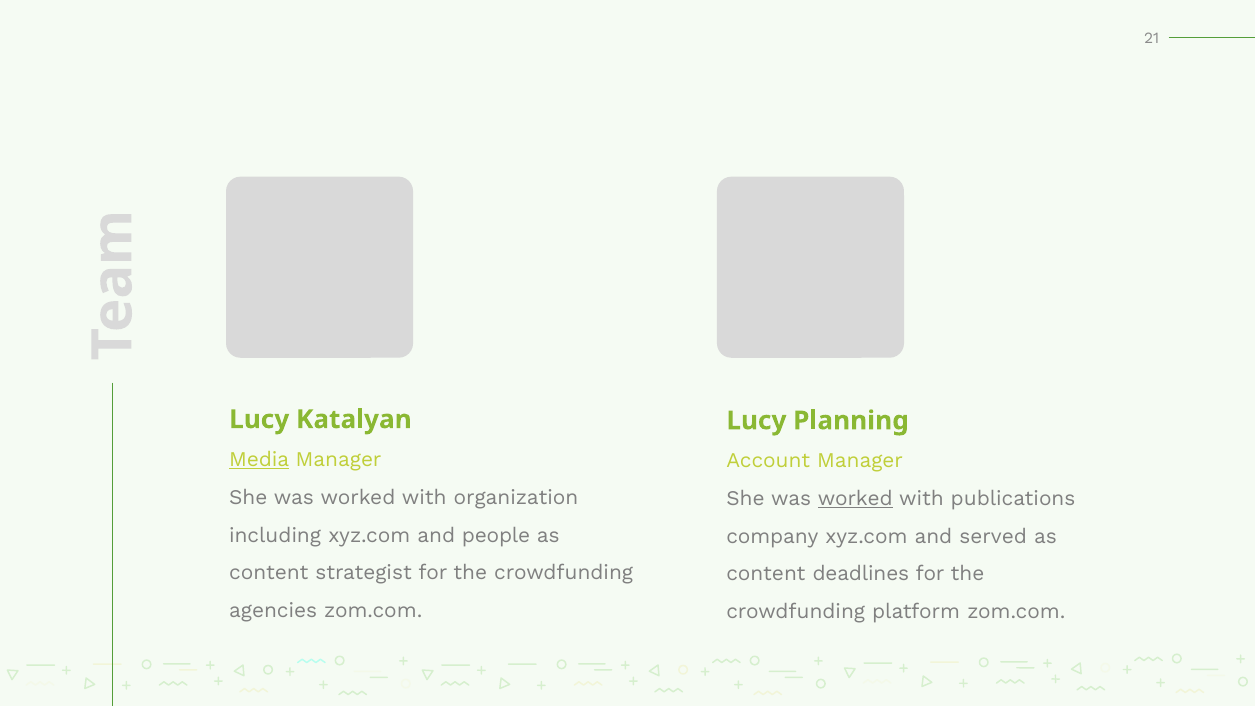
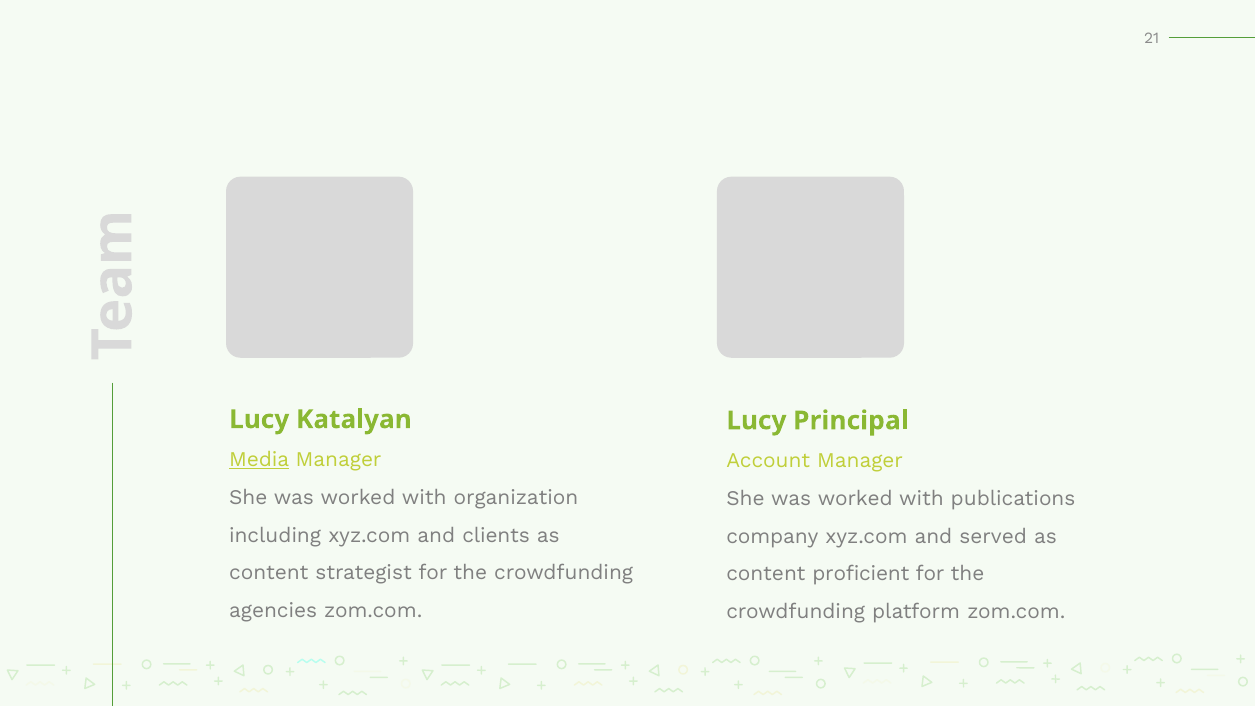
Planning: Planning -> Principal (851, 421)
worked underline: present -> none (855, 499)
people: people -> clients (496, 535)
deadlines: deadlines -> proficient (861, 574)
